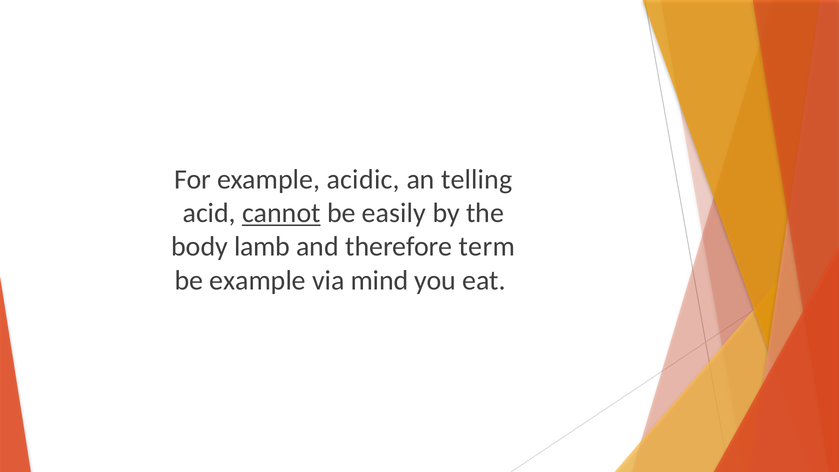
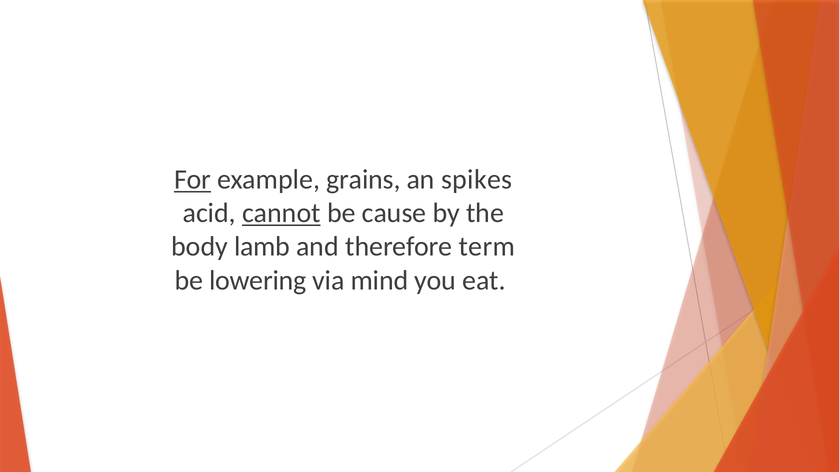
For underline: none -> present (193, 180)
acidic: acidic -> grains (363, 180)
telling: telling -> spikes (477, 180)
easily: easily -> cause (394, 213)
be example: example -> lowering (258, 280)
